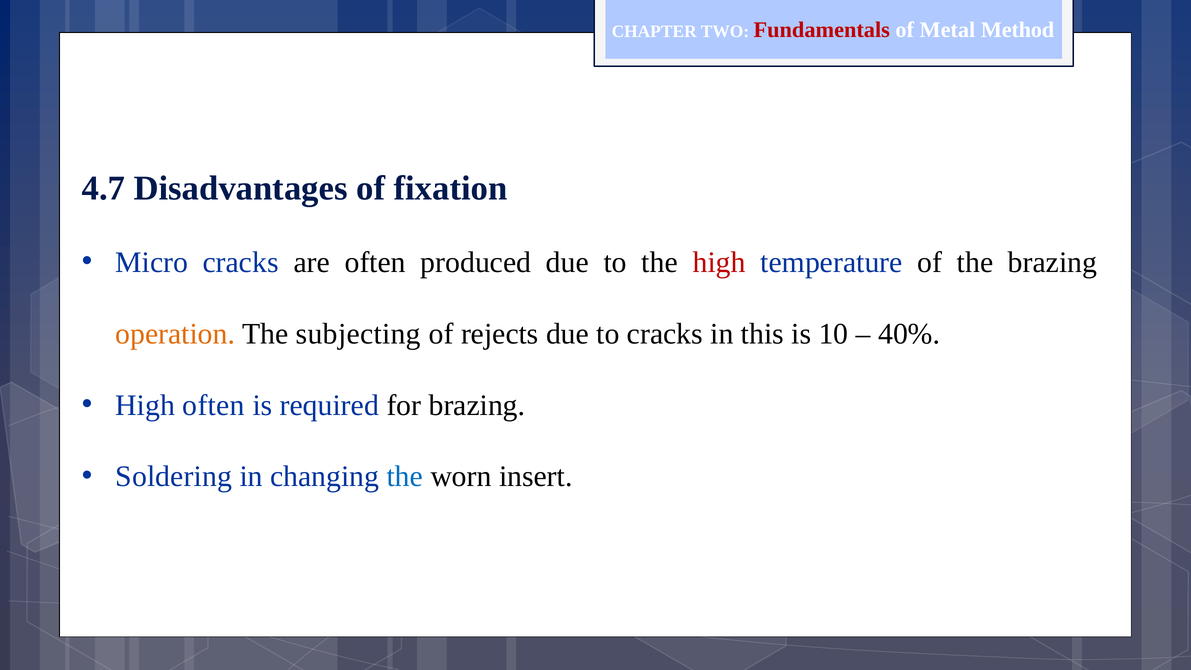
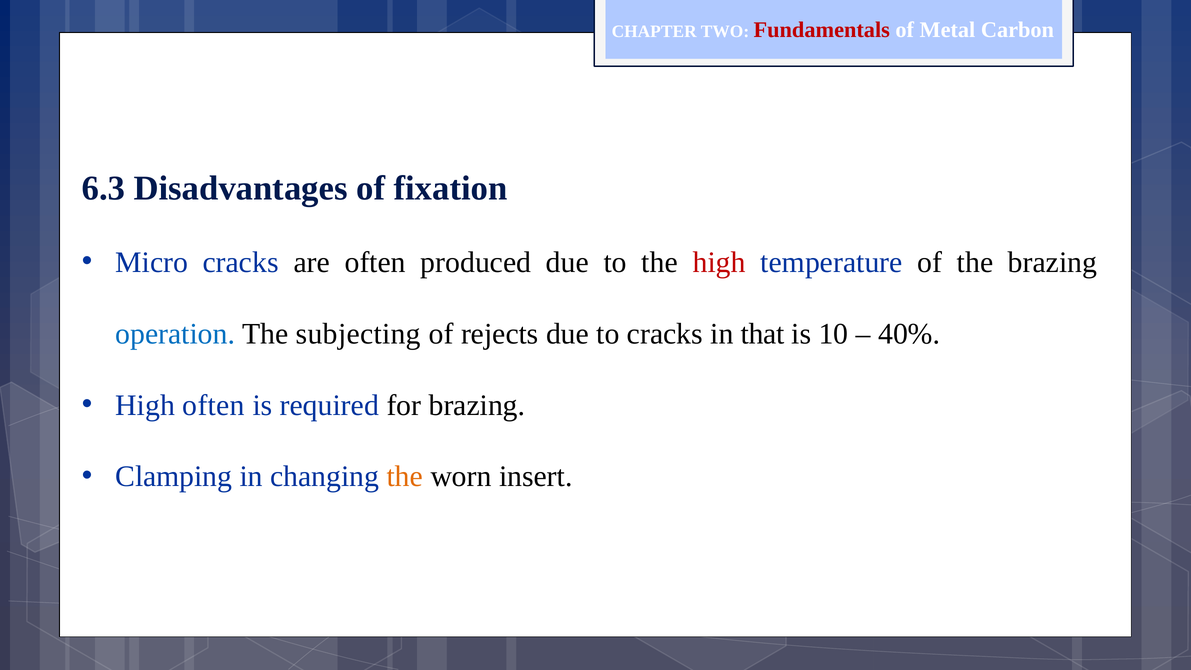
Method: Method -> Carbon (1017, 30)
4.7: 4.7 -> 6.3 (104, 188)
operation colour: orange -> blue (175, 334)
this: this -> that (763, 334)
Soldering: Soldering -> Clamping (174, 477)
the colour: blue -> orange (405, 477)
